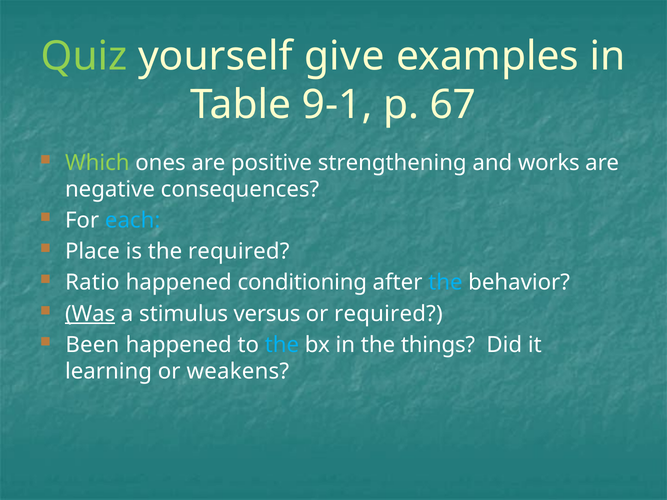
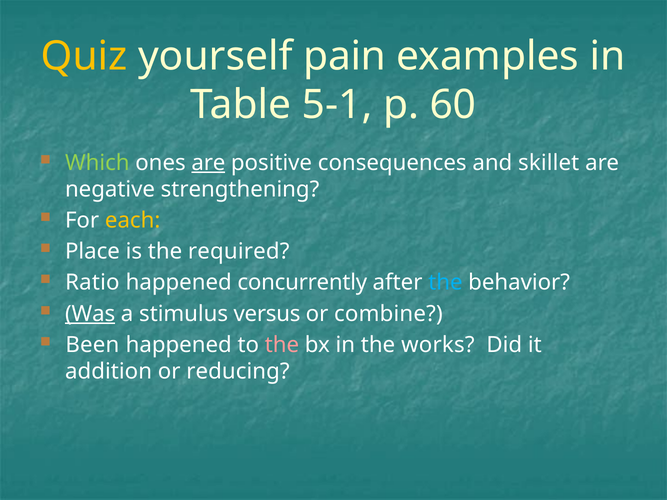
Quiz colour: light green -> yellow (84, 56)
give: give -> pain (345, 56)
9-1: 9-1 -> 5-1 (337, 105)
67: 67 -> 60 (453, 105)
are underline: none -> present (208, 163)
strengthening: strengthening -> consequences (392, 163)
works: works -> skillet (549, 163)
consequences: consequences -> strengthening (240, 189)
each colour: light blue -> yellow (133, 221)
conditioning: conditioning -> concurrently (302, 283)
or required: required -> combine (388, 314)
the colour: light blue -> pink (282, 345)
things: things -> works (438, 345)
learning: learning -> addition (109, 372)
weakens: weakens -> reducing (238, 372)
